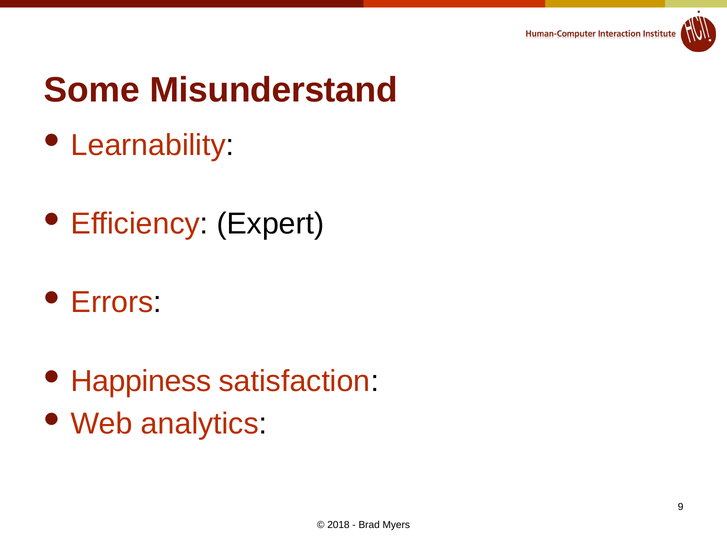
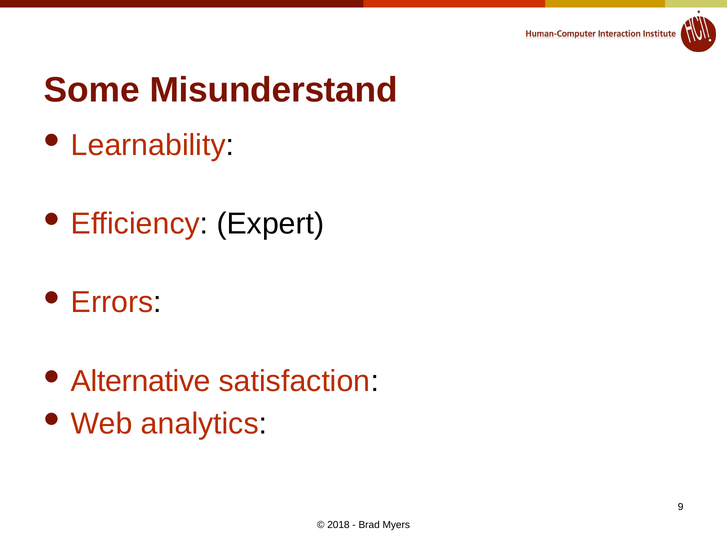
Happiness: Happiness -> Alternative (141, 381)
